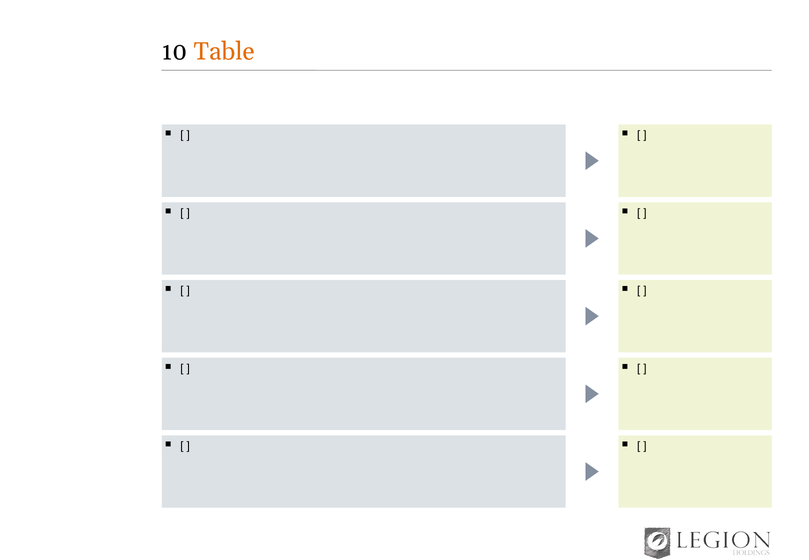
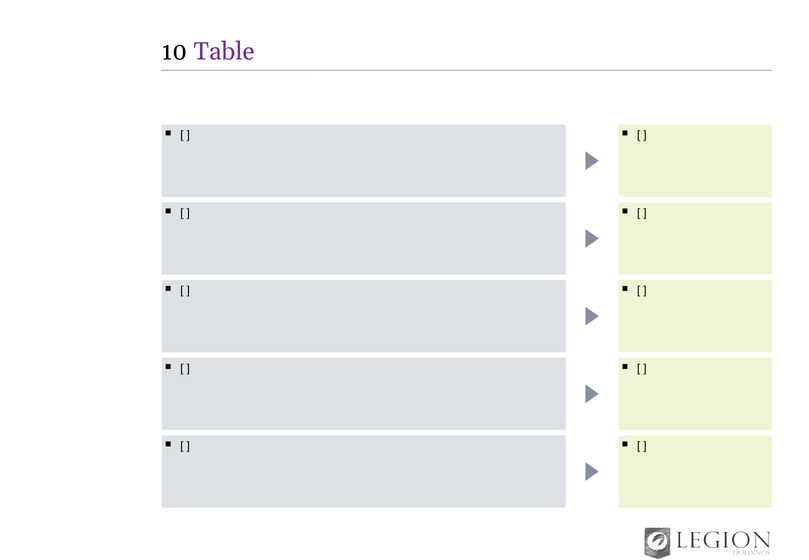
Table colour: orange -> purple (224, 51)
